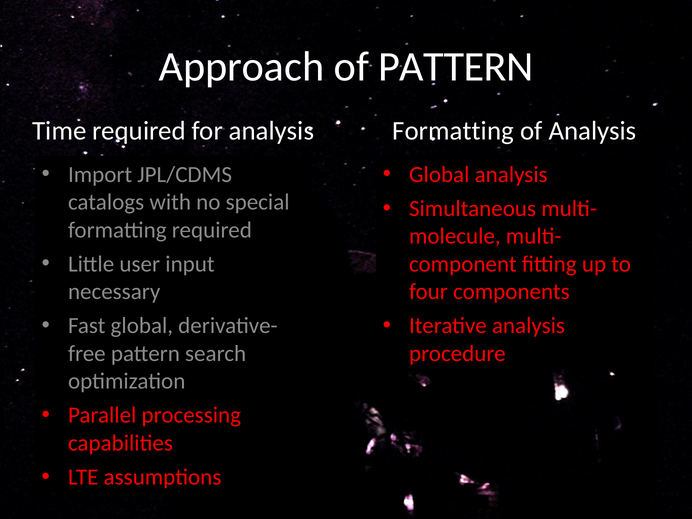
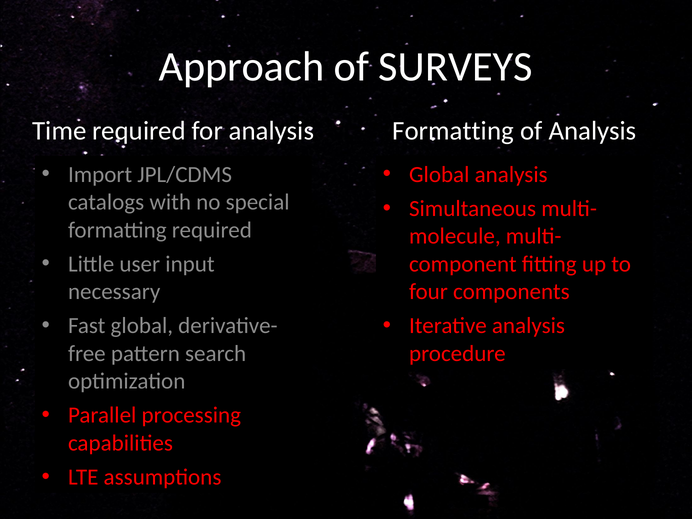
of PATTERN: PATTERN -> SURVEYS (456, 67)
